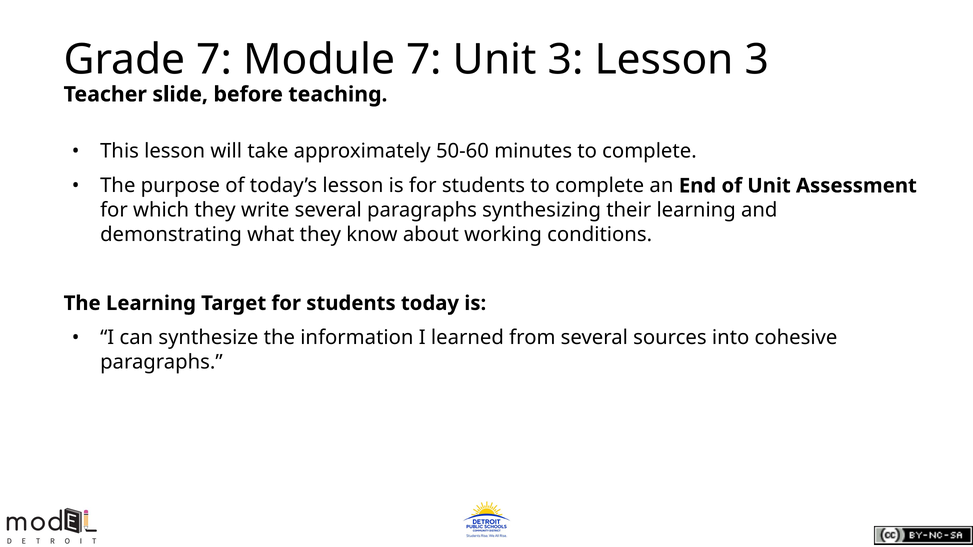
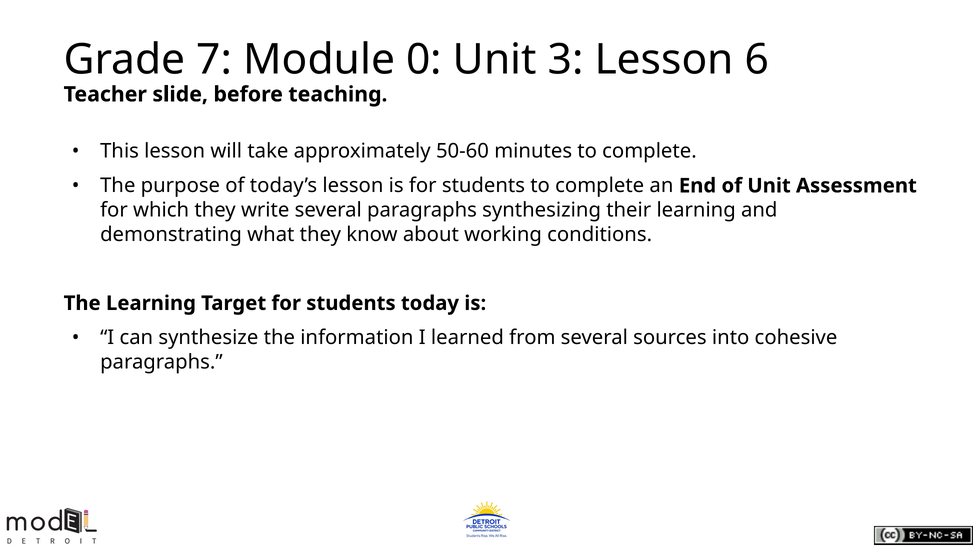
Module 7: 7 -> 0 (424, 60)
Lesson 3: 3 -> 6 (757, 60)
